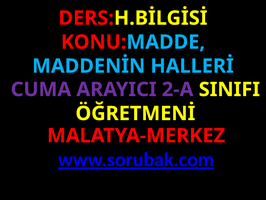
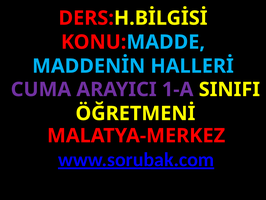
2-A: 2-A -> 1-A (178, 89)
